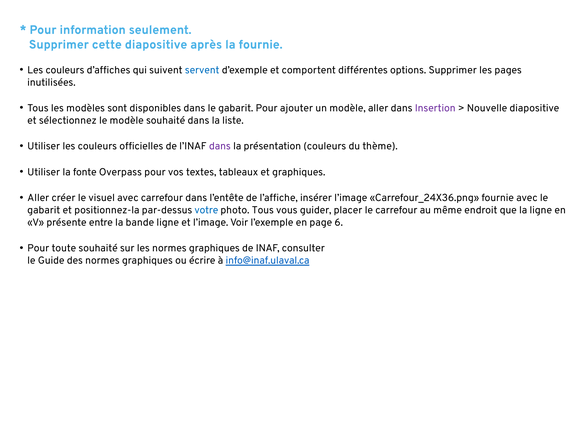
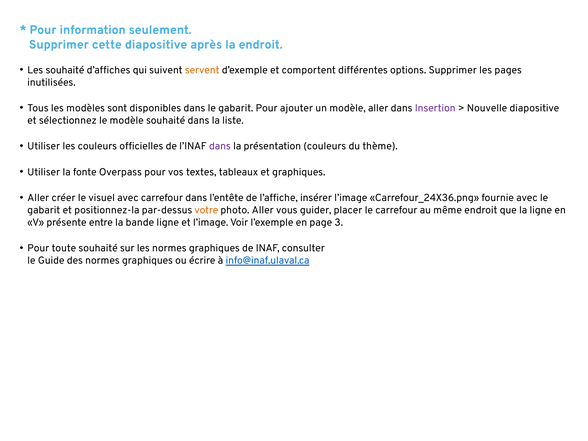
la fournie: fournie -> endroit (261, 45)
couleurs: couleurs -> souhaité (65, 70)
servent colour: blue -> orange (202, 70)
votre colour: blue -> orange (206, 210)
photo Tous: Tous -> Aller (263, 210)
6: 6 -> 3 (339, 223)
